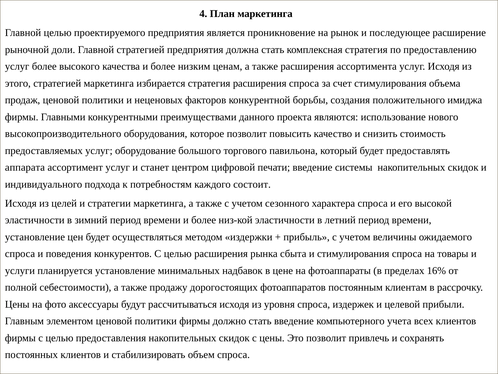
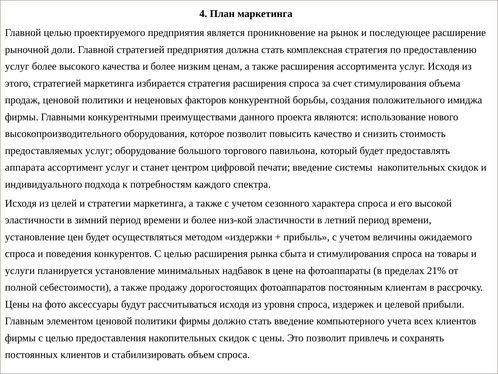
состоит: состоит -> спектра (252, 184)
16%: 16% -> 21% (436, 270)
